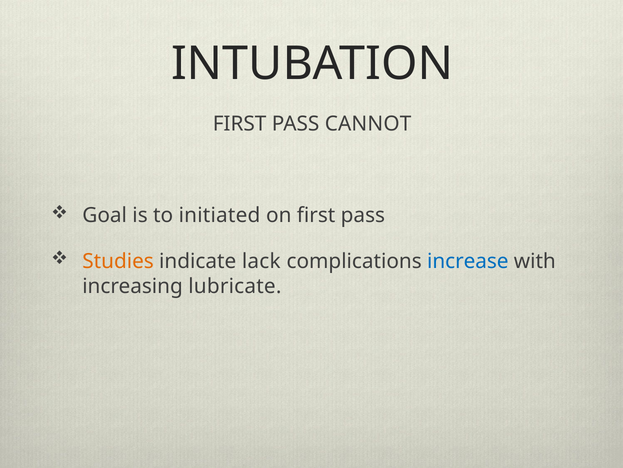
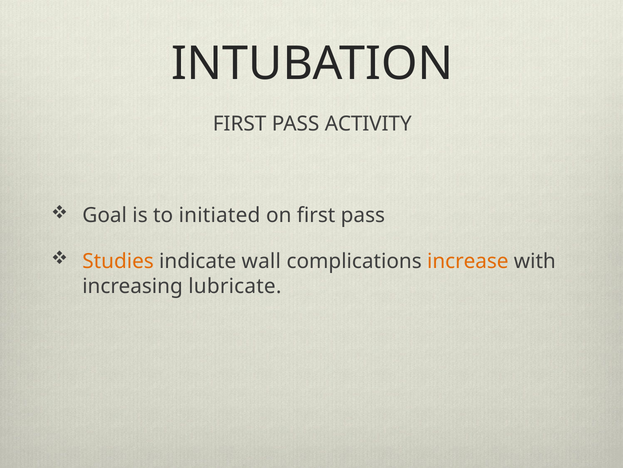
CANNOT: CANNOT -> ACTIVITY (368, 124)
lack: lack -> wall (261, 261)
increase colour: blue -> orange (468, 261)
